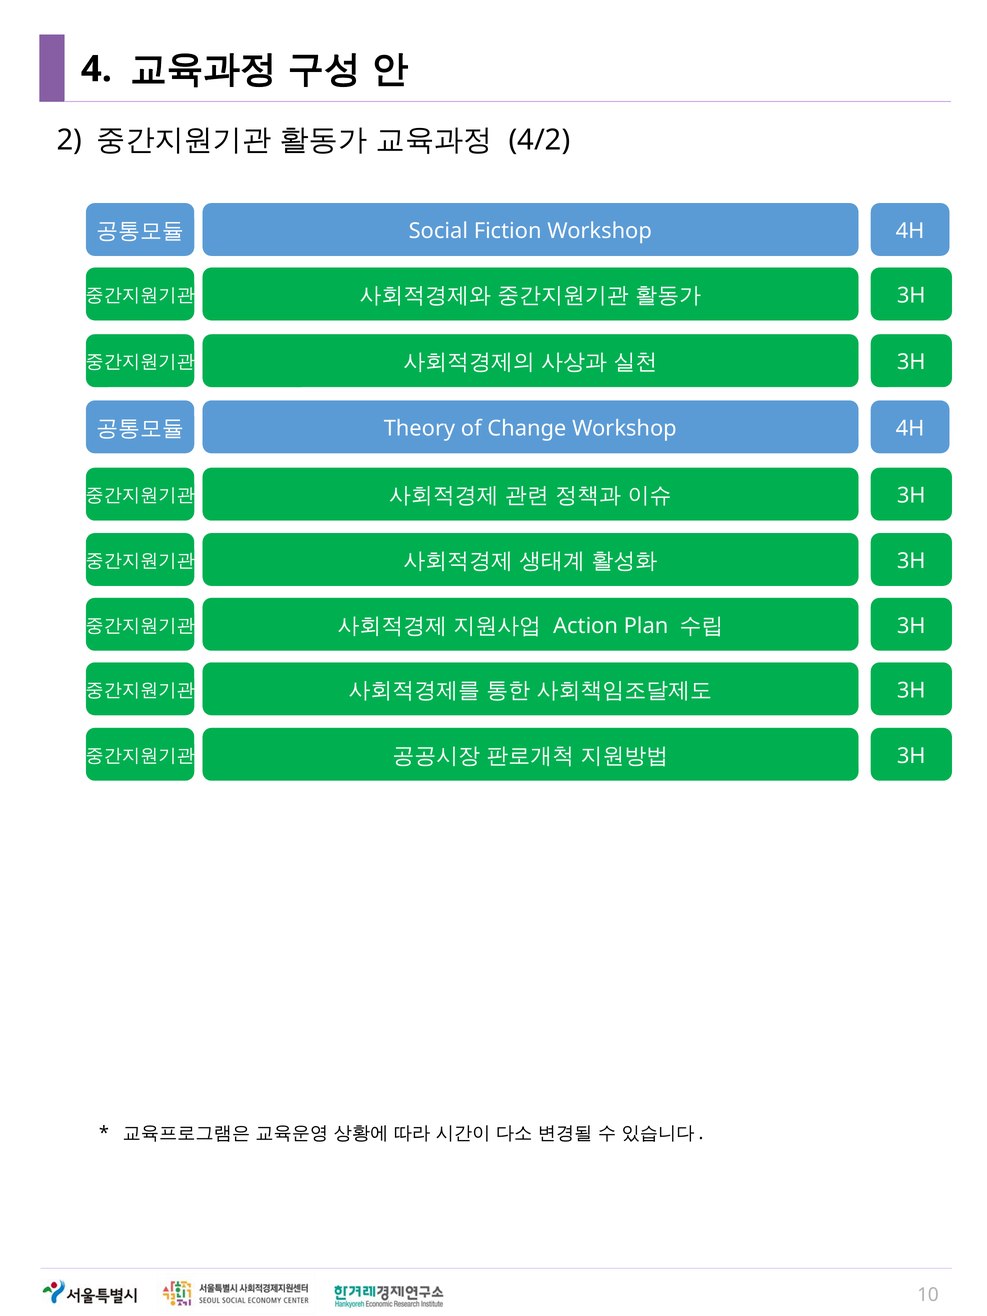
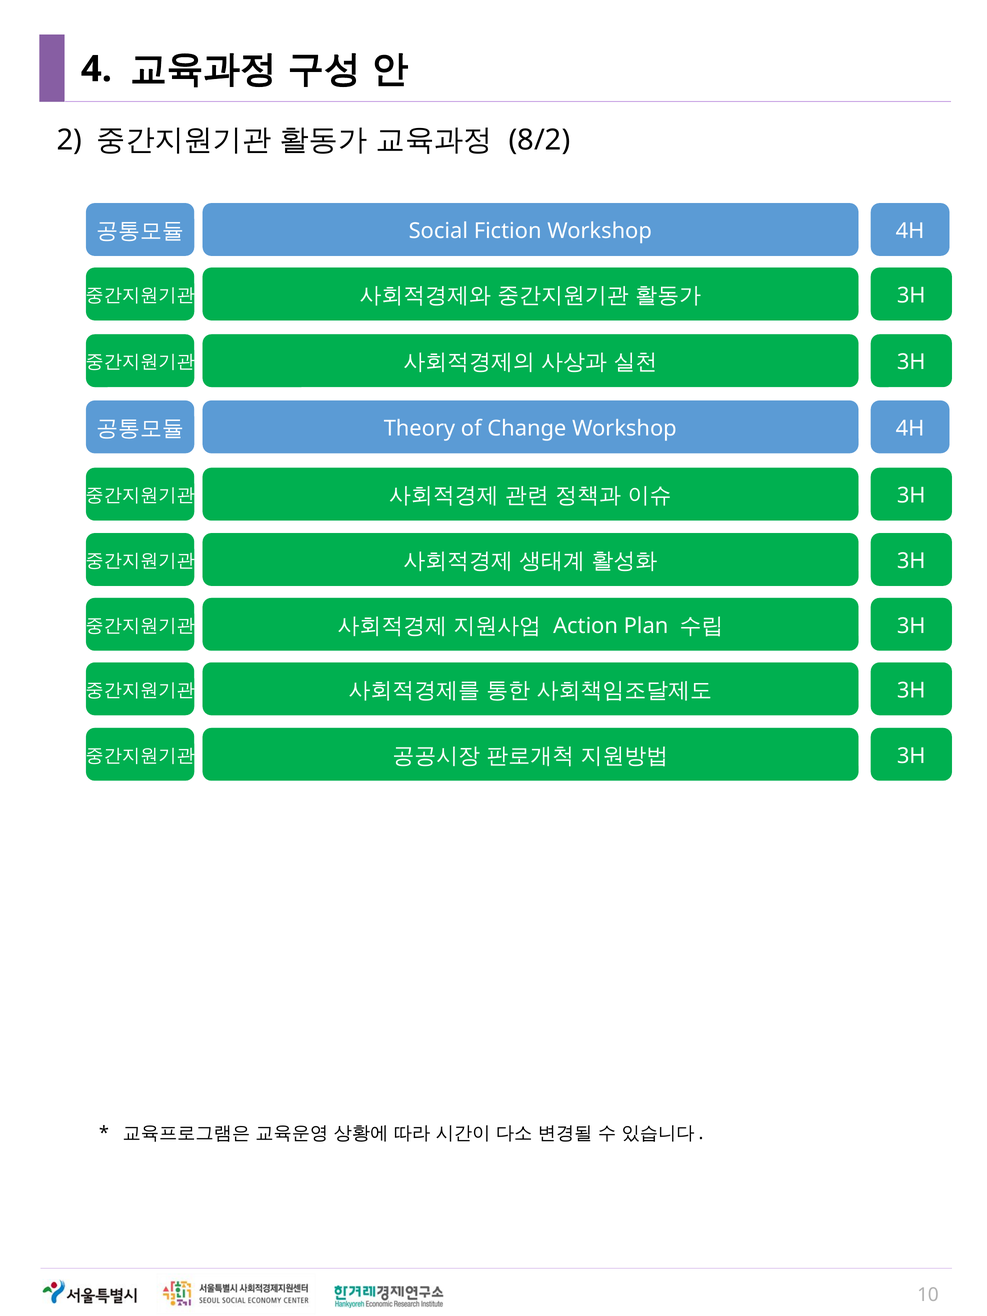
4/2: 4/2 -> 8/2 (540, 140)
